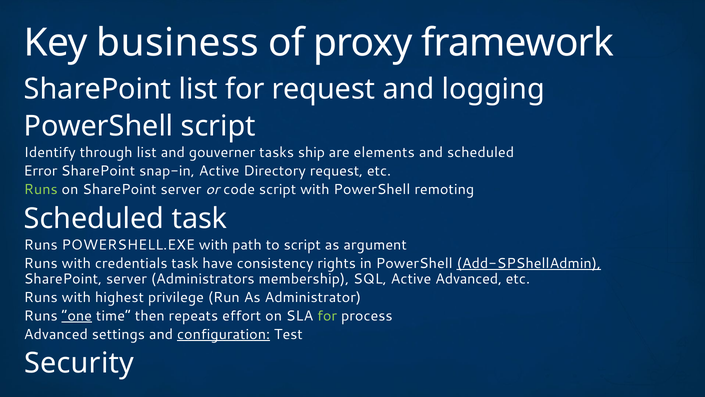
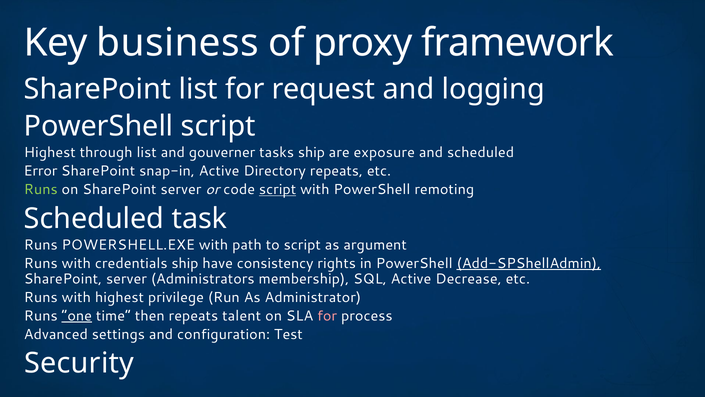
Identify: Identify -> Highest (50, 152)
elements: elements -> exposure (384, 152)
Directory request: request -> repeats (336, 171)
script underline: none -> present (278, 189)
credentials task: task -> ship (185, 263)
Active Advanced: Advanced -> Decrease (469, 279)
effort: effort -> talent (242, 315)
for colour: light green -> pink (327, 315)
configuration underline: present -> none (224, 334)
